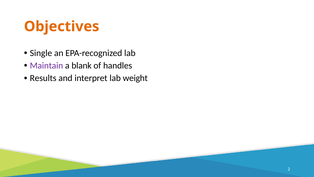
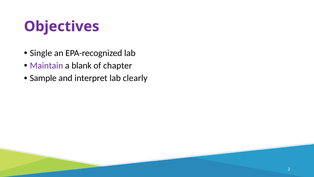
Objectives colour: orange -> purple (62, 26)
handles: handles -> chapter (118, 66)
Results: Results -> Sample (43, 78)
weight: weight -> clearly (135, 78)
